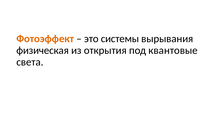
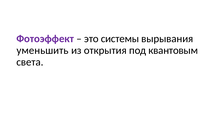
Фотоэффект colour: orange -> purple (45, 39)
физическая: физическая -> уменьшить (43, 50)
квантовые: квантовые -> квантовым (173, 50)
